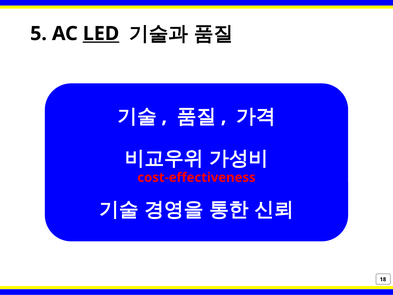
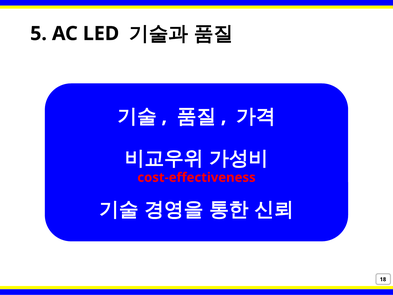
LED underline: present -> none (101, 34)
